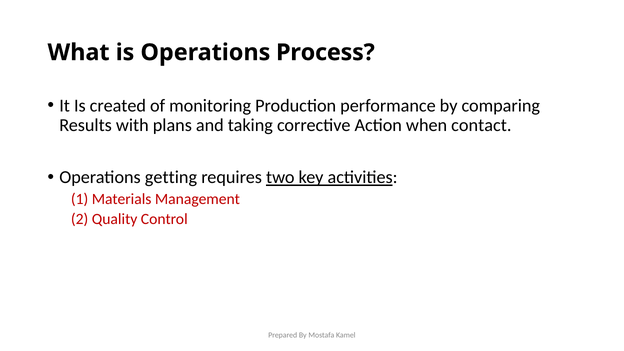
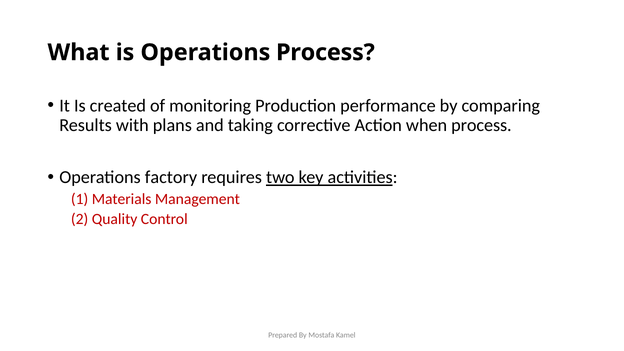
when contact: contact -> process (481, 125)
getting: getting -> factory (171, 177)
